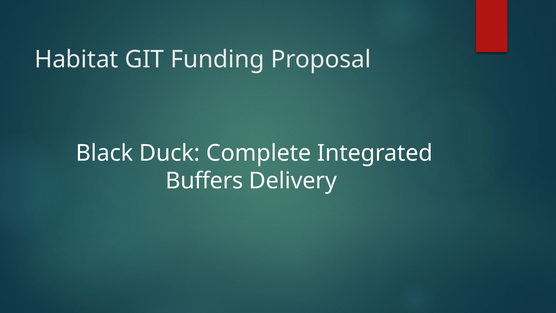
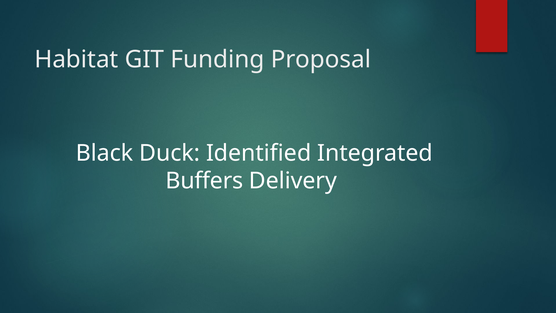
Complete: Complete -> Identified (259, 153)
